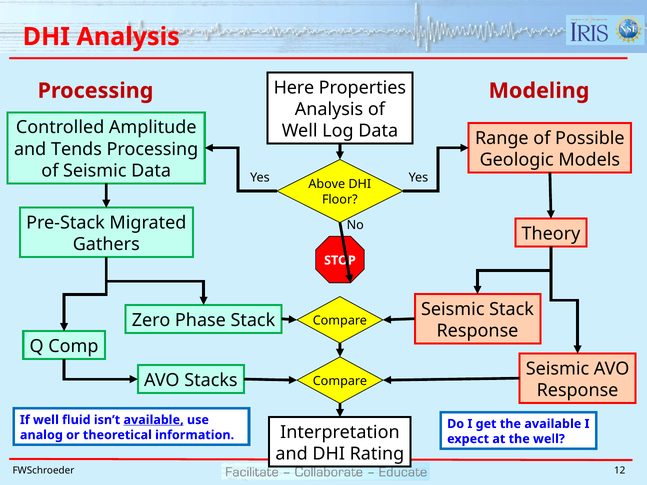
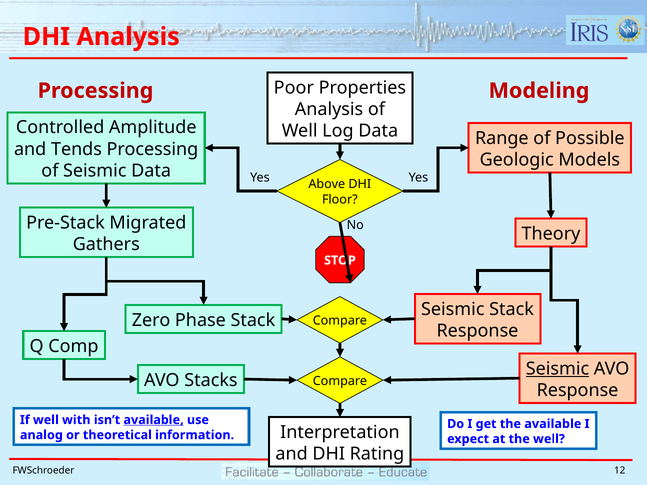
Here: Here -> Poor (294, 88)
Seismic underline: none -> present (558, 369)
fluid: fluid -> with (76, 420)
